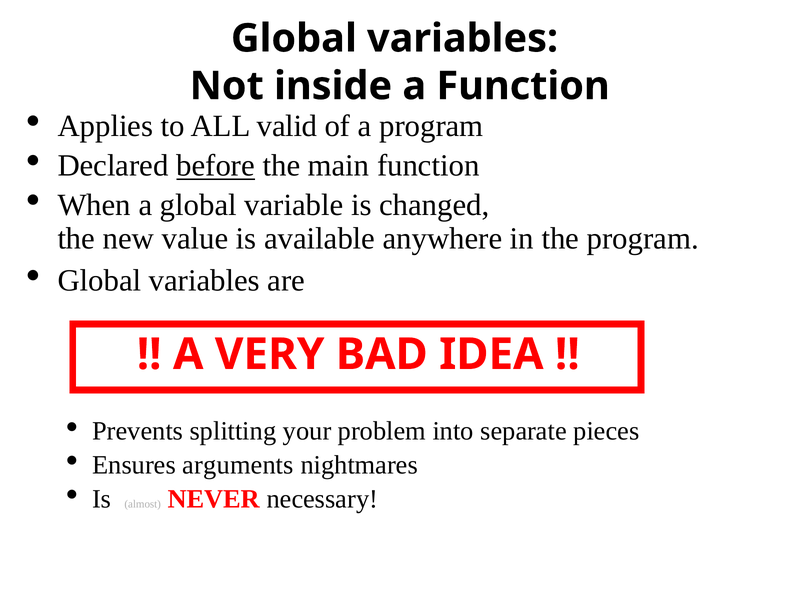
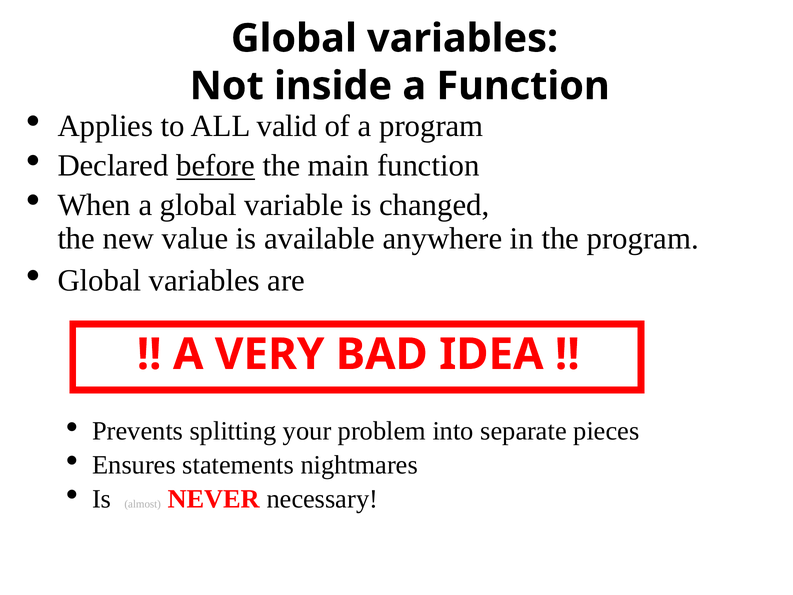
arguments: arguments -> statements (238, 465)
